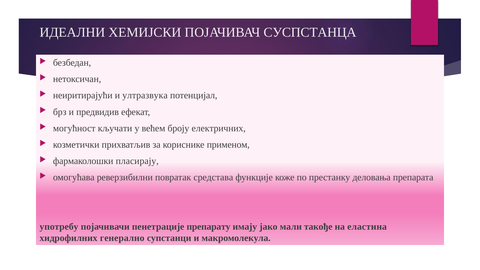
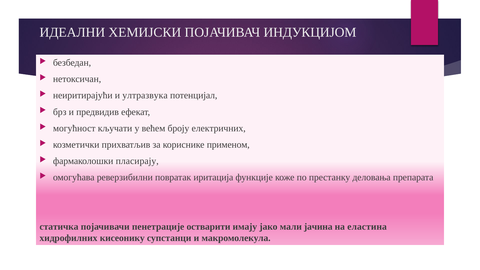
СУСПСТАНЦА: СУСПСТАНЦА -> ИНДУКЦИЈОМ (310, 32)
средстава: средстава -> иритација (213, 177)
употребу: употребу -> статичка (59, 227)
препарату: препарату -> остварити (209, 227)
такође: такође -> јачина (318, 227)
генерално: генерално -> кисеонику (122, 238)
